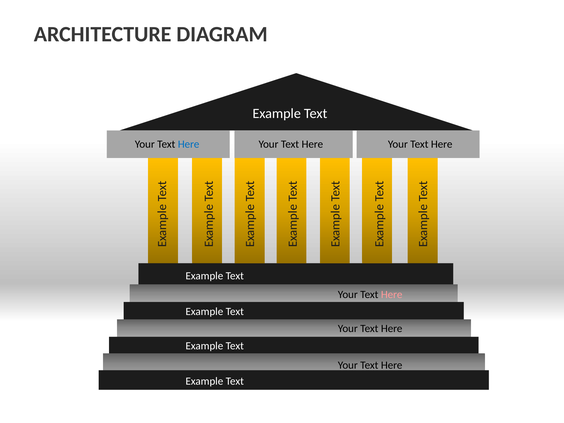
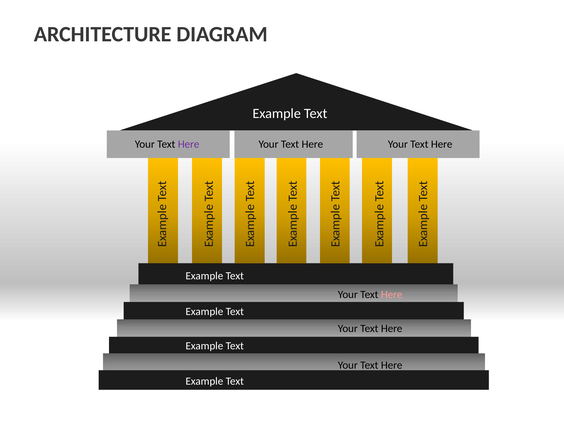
Here colour: blue -> purple (189, 144)
